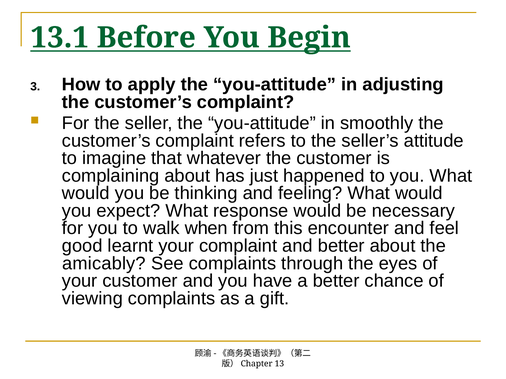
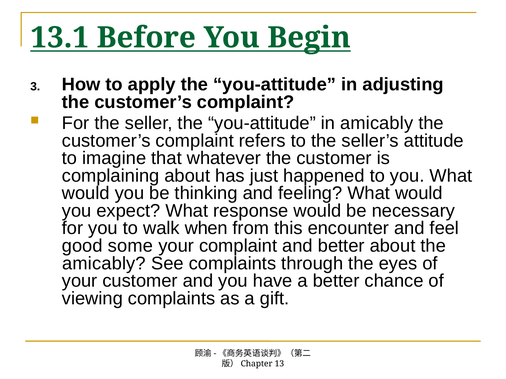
in smoothly: smoothly -> amicably (377, 123)
learnt: learnt -> some (130, 246)
